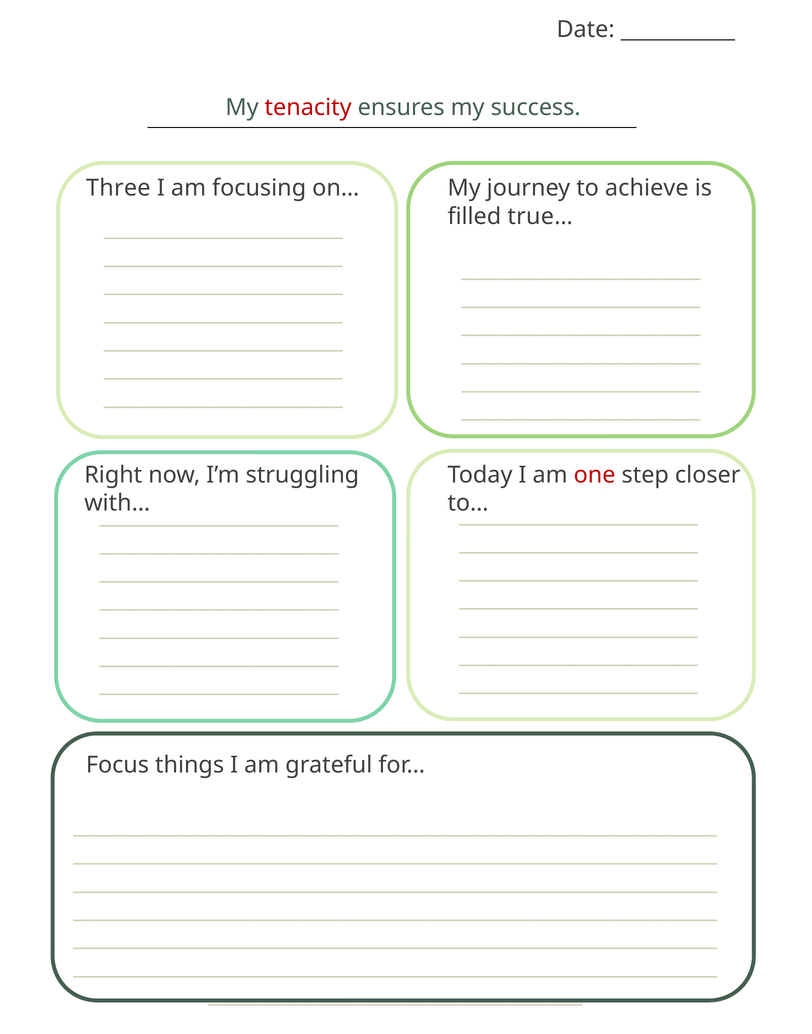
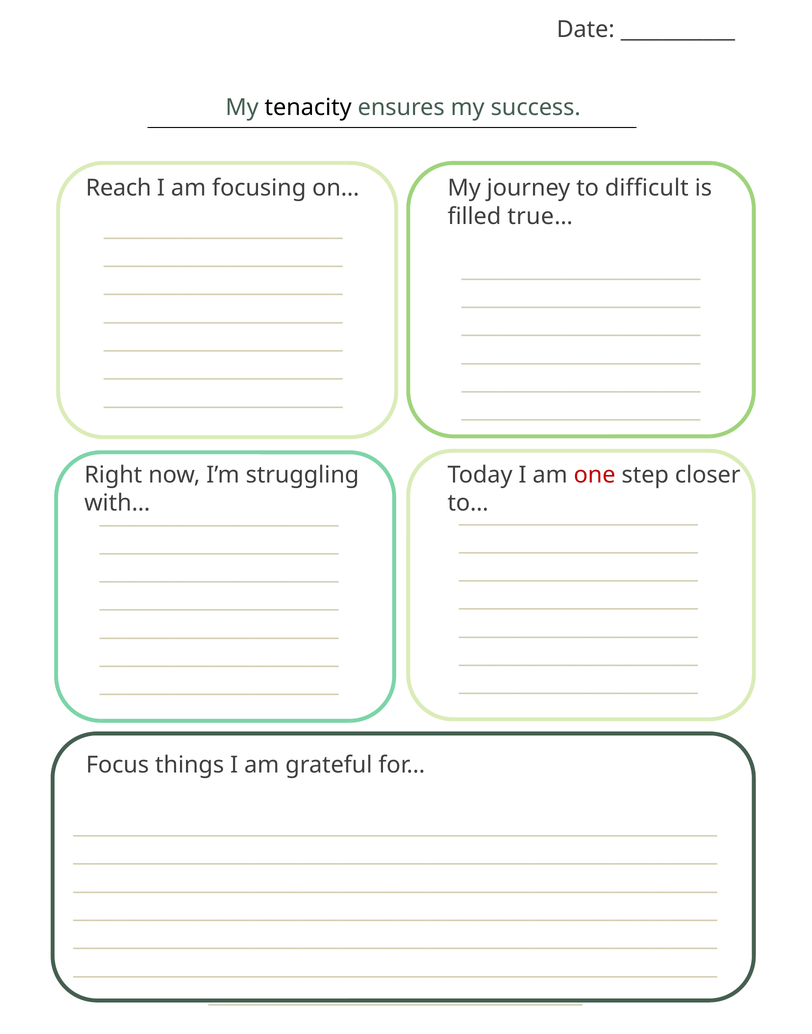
tenacity colour: red -> black (308, 107)
Three: Three -> Reach (119, 188)
achieve: achieve -> difficult (647, 188)
